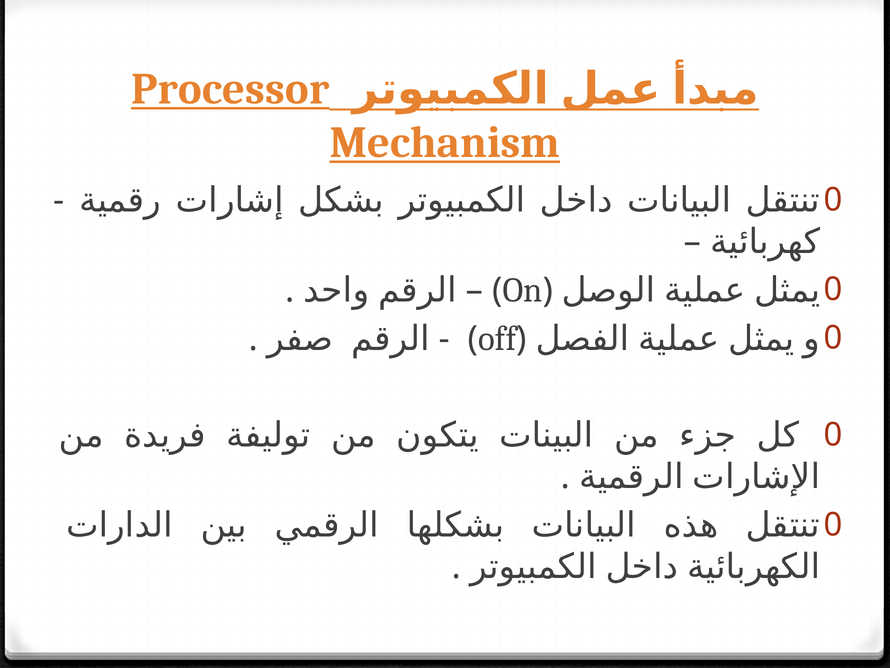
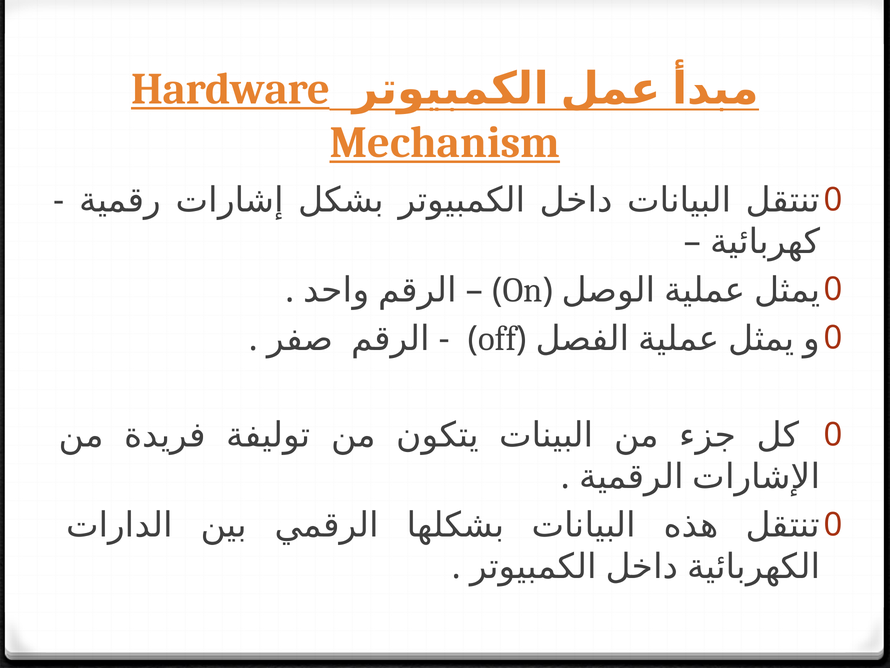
Processor: Processor -> Hardware (231, 89)
